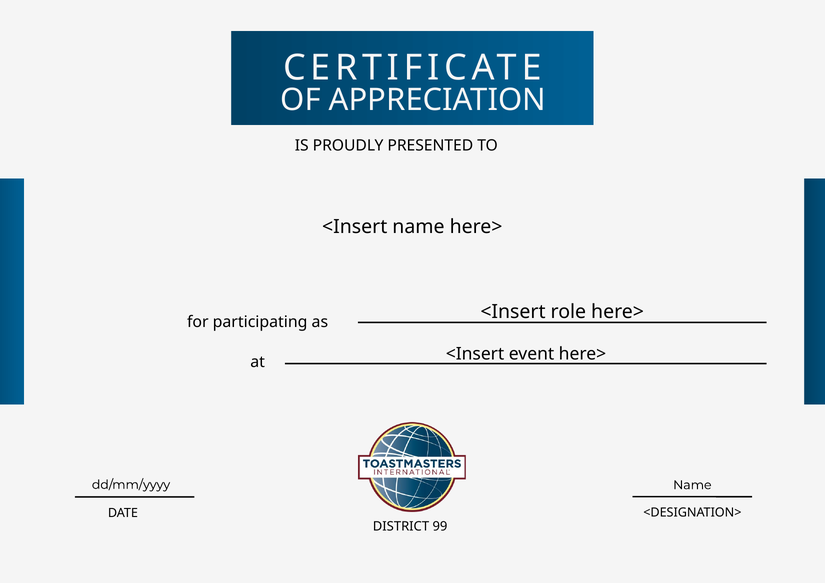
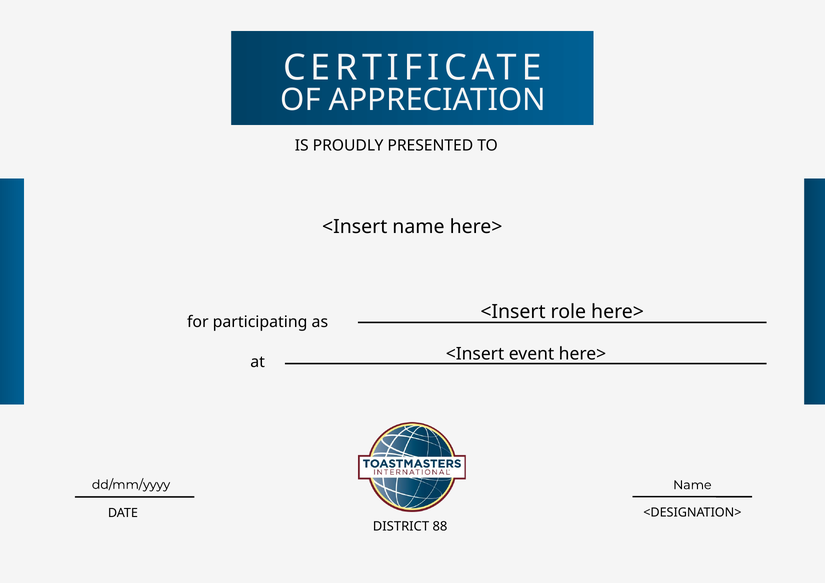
99: 99 -> 88 (440, 527)
